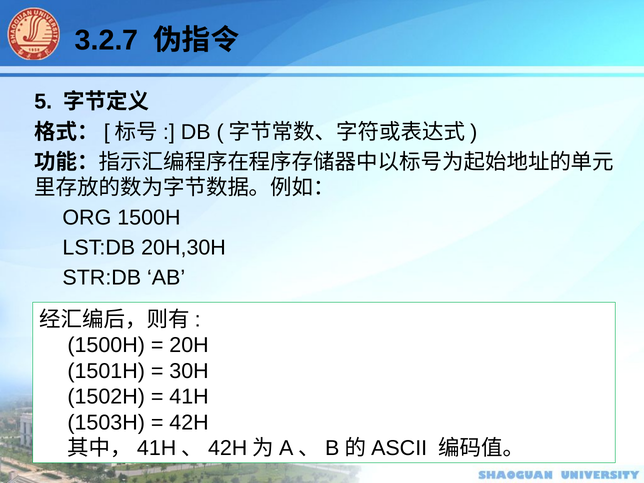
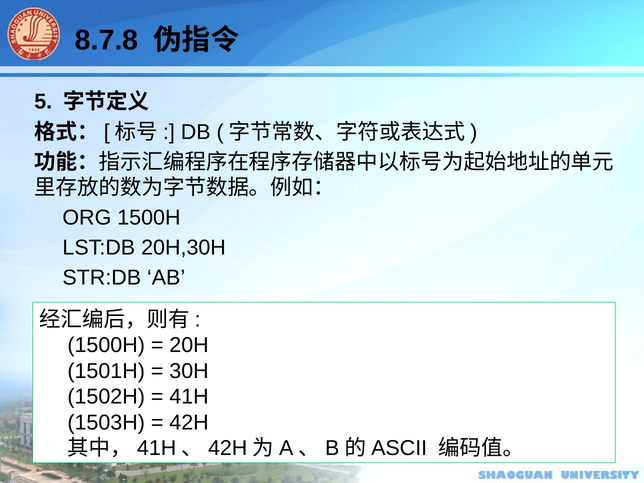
3.2.7: 3.2.7 -> 8.7.8 (107, 40)
